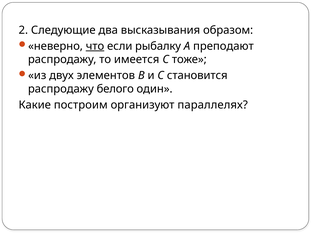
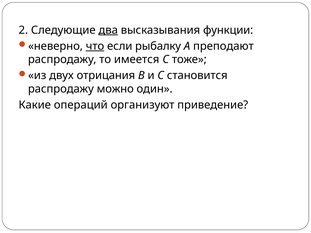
два underline: none -> present (108, 30)
образом: образом -> функции (228, 30)
элементов: элементов -> отрицания (106, 76)
белого: белого -> можно (115, 89)
построим: построим -> операций (81, 105)
параллелях: параллелях -> приведение (213, 105)
